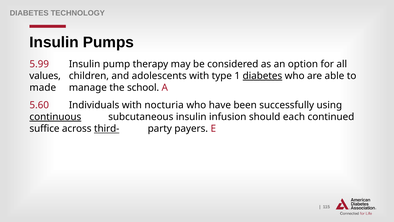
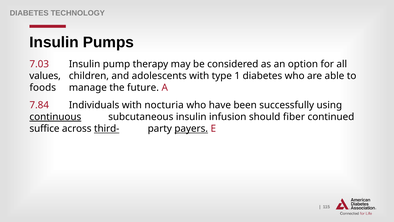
5.99: 5.99 -> 7.03 (39, 64)
diabetes underline: present -> none (262, 76)
made: made -> foods (43, 88)
school: school -> future (143, 88)
5.60: 5.60 -> 7.84 (39, 105)
each: each -> fiber (294, 117)
payers underline: none -> present (191, 128)
